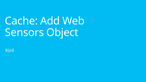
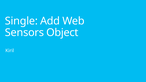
Cache: Cache -> Single (21, 21)
